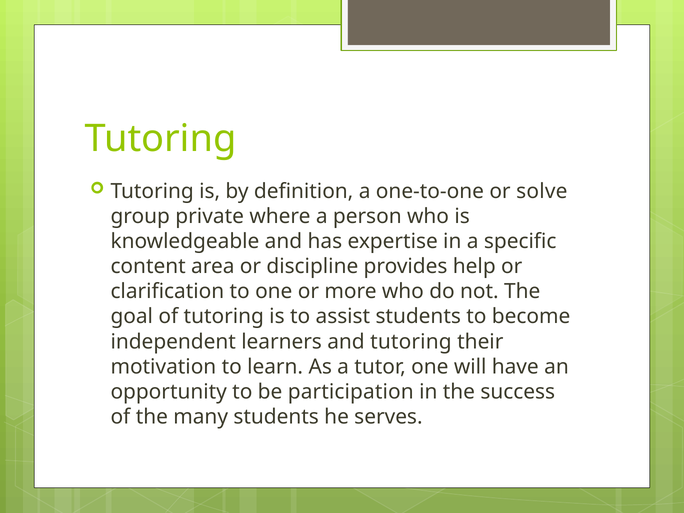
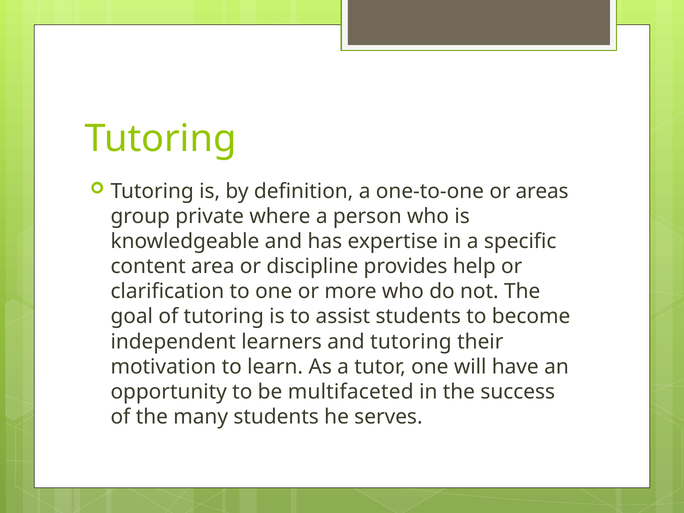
solve: solve -> areas (542, 191)
participation: participation -> multifaceted (351, 392)
